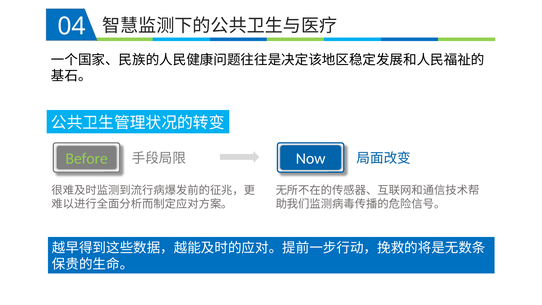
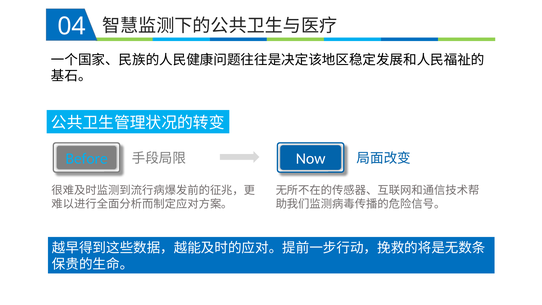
Before colour: light green -> light blue (87, 159)
